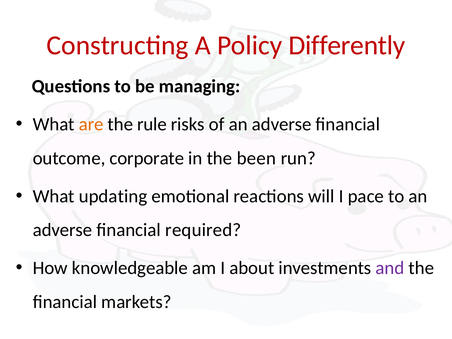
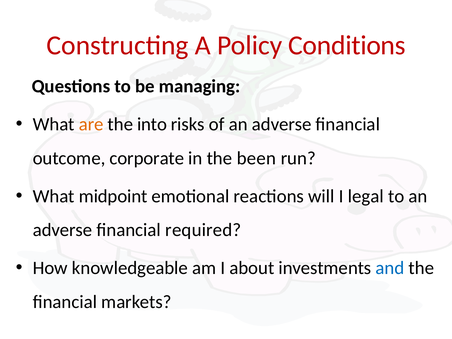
Differently: Differently -> Conditions (347, 45)
rule: rule -> into (152, 124)
updating: updating -> midpoint (113, 196)
pace: pace -> legal (366, 196)
and colour: purple -> blue (390, 268)
